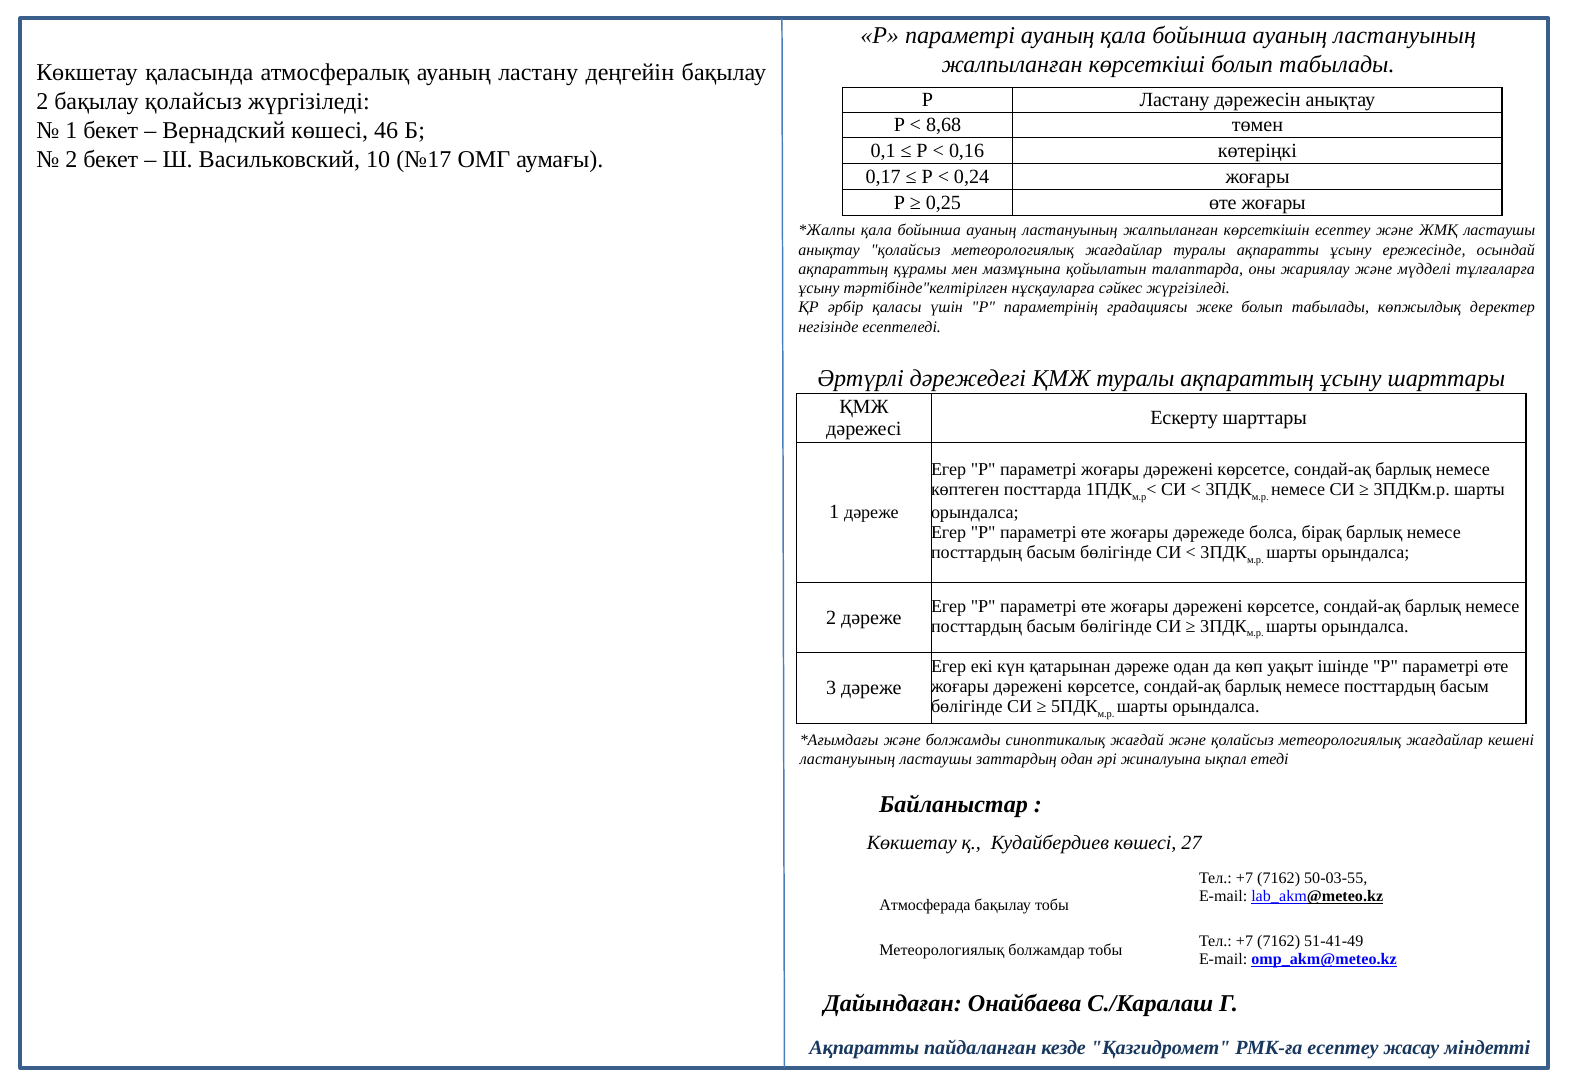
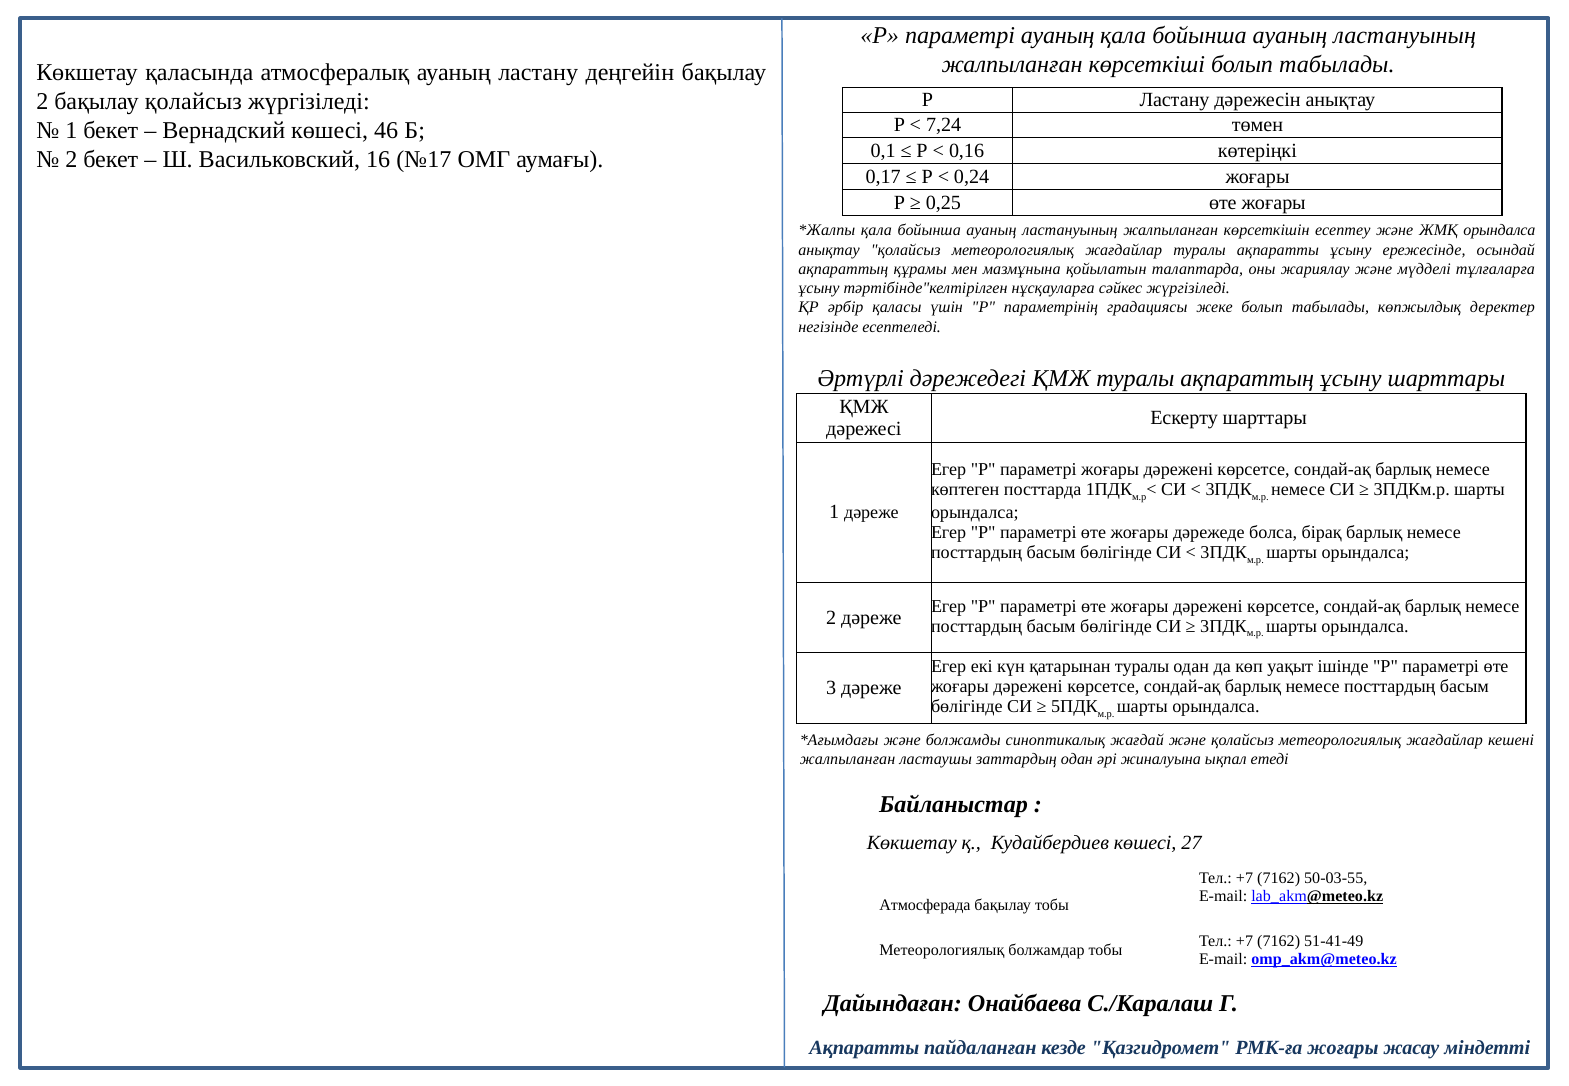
8,68: 8,68 -> 7,24 (944, 125)
10: 10 -> 16 (378, 159)
ЖМҚ ластаушы: ластаушы -> орындалса (1499, 231)
қатарынан дәреже: дәреже -> туралы (1142, 667)
ластануының: ластануының -> жалпыланған (848, 760)
РМК-ға есептеу: есептеу -> жоғары (1343, 1048)
